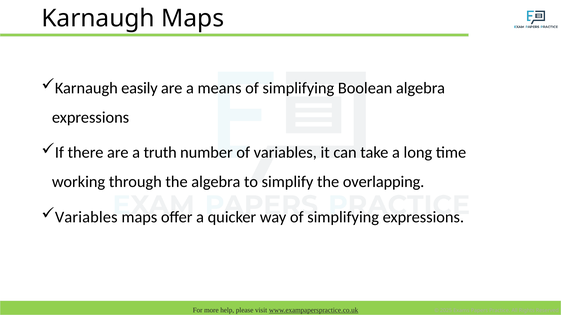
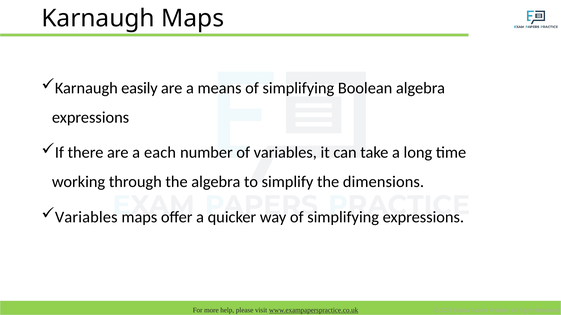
truth: truth -> each (160, 153)
overlapping: overlapping -> dimensions (383, 182)
